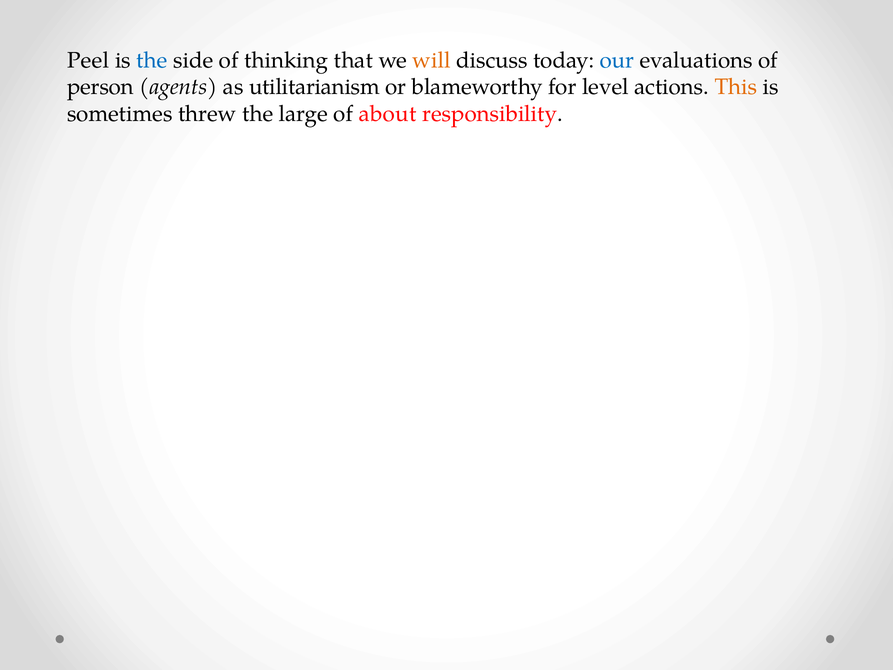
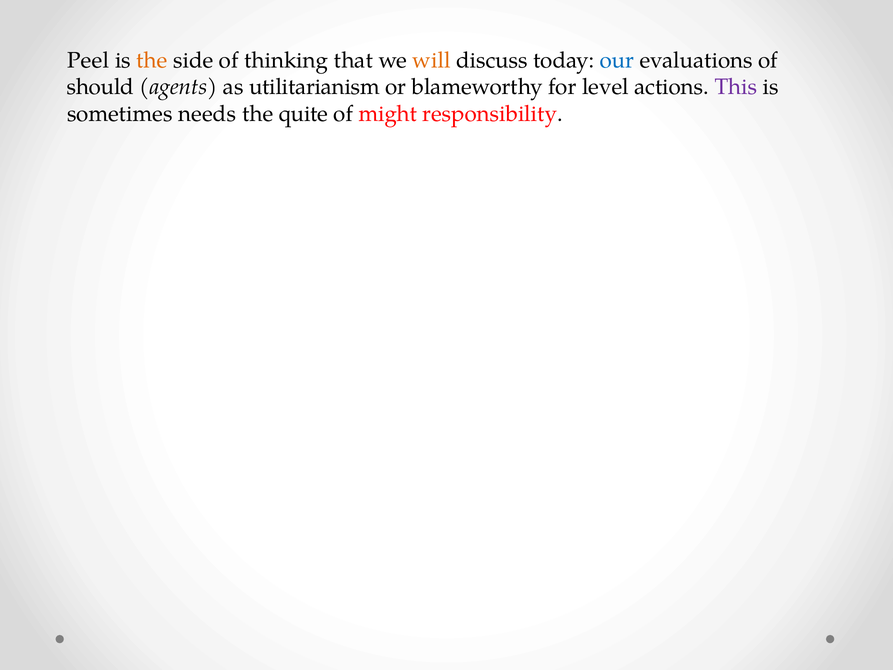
the colour: blue -> orange (152, 60)
person: person -> should (101, 87)
This colour: orange -> purple (736, 87)
threw: threw -> needs (207, 114)
large: large -> quite (303, 114)
about: about -> might (388, 114)
